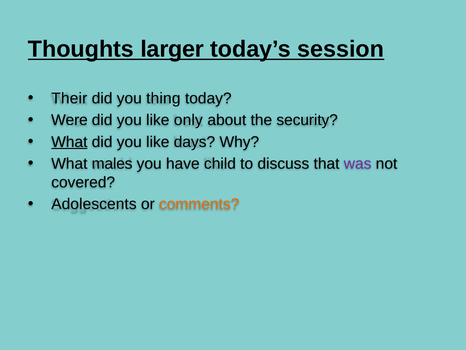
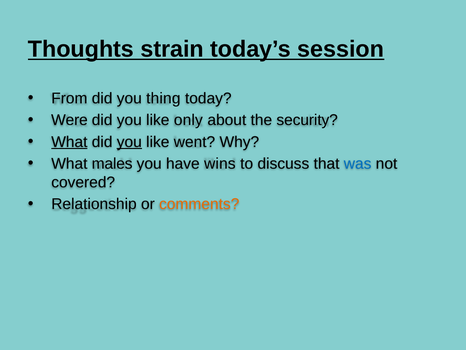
larger: larger -> strain (172, 49)
Their: Their -> From (69, 98)
you underline: none -> present (129, 142)
days: days -> went (194, 142)
child: child -> wins (220, 163)
was colour: purple -> blue (358, 163)
Adolescents: Adolescents -> Relationship (94, 204)
